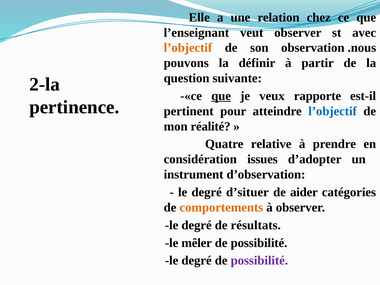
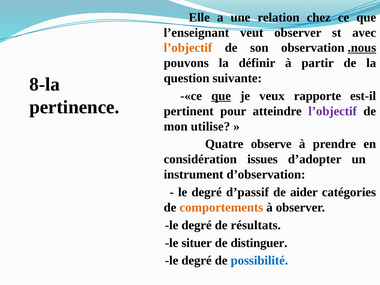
.nous underline: none -> present (362, 48)
2-la: 2-la -> 8-la (45, 84)
l’objectif colour: blue -> purple (333, 111)
réalité: réalité -> utilise (210, 126)
relative: relative -> observe (271, 144)
d’situer: d’situer -> d’passif (247, 192)
mêler: mêler -> situer (197, 243)
possibilité: possibilité -> distinguer (259, 243)
possibilité colour: purple -> blue (259, 261)
